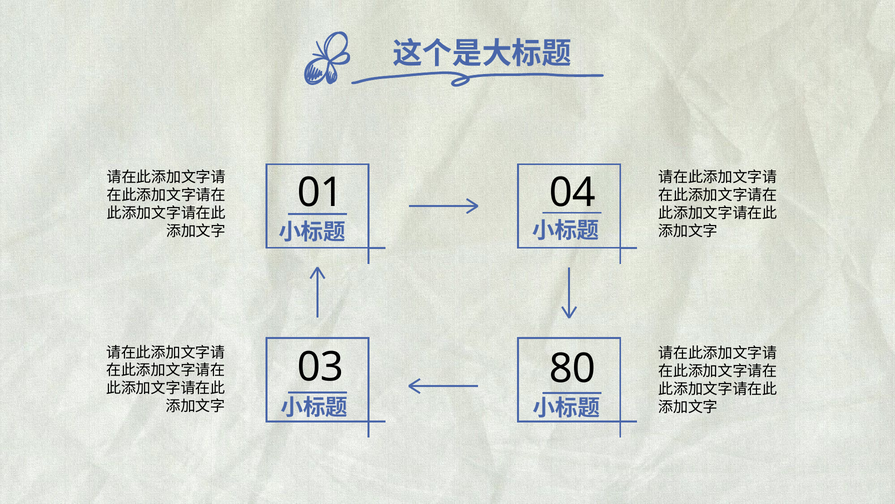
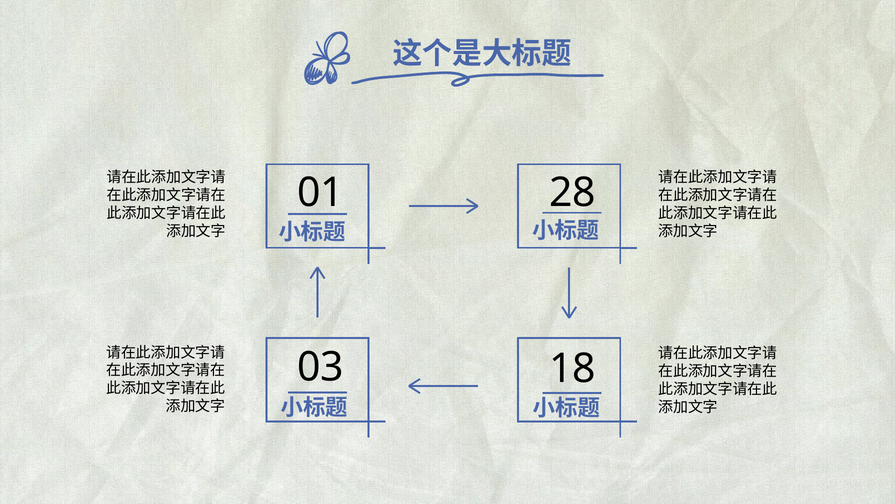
04: 04 -> 28 (572, 192)
80: 80 -> 18 (572, 368)
